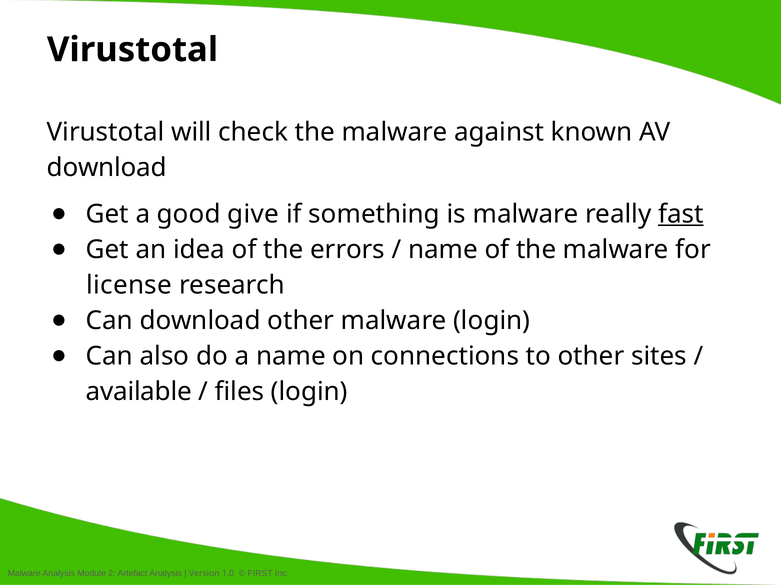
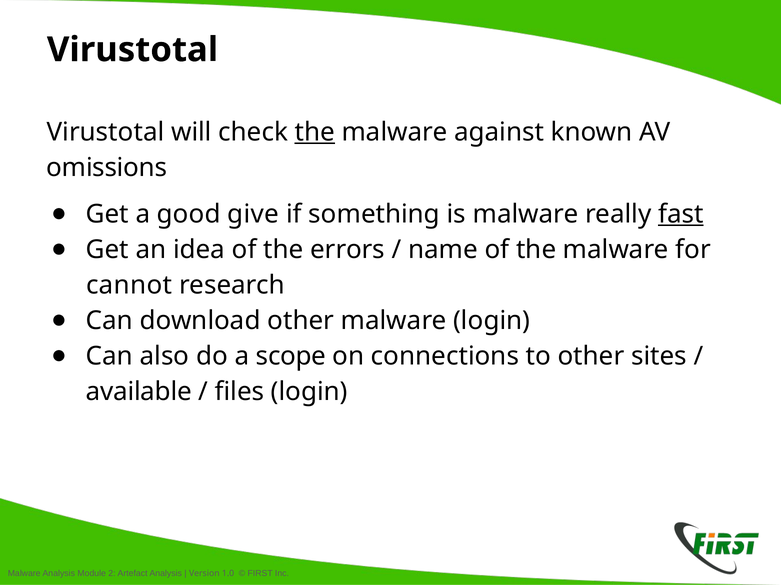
the underline: none -> present (315, 132)
download: download -> omissions (107, 168)
license: license -> cannot (129, 285)
a name: name -> scope (291, 357)
